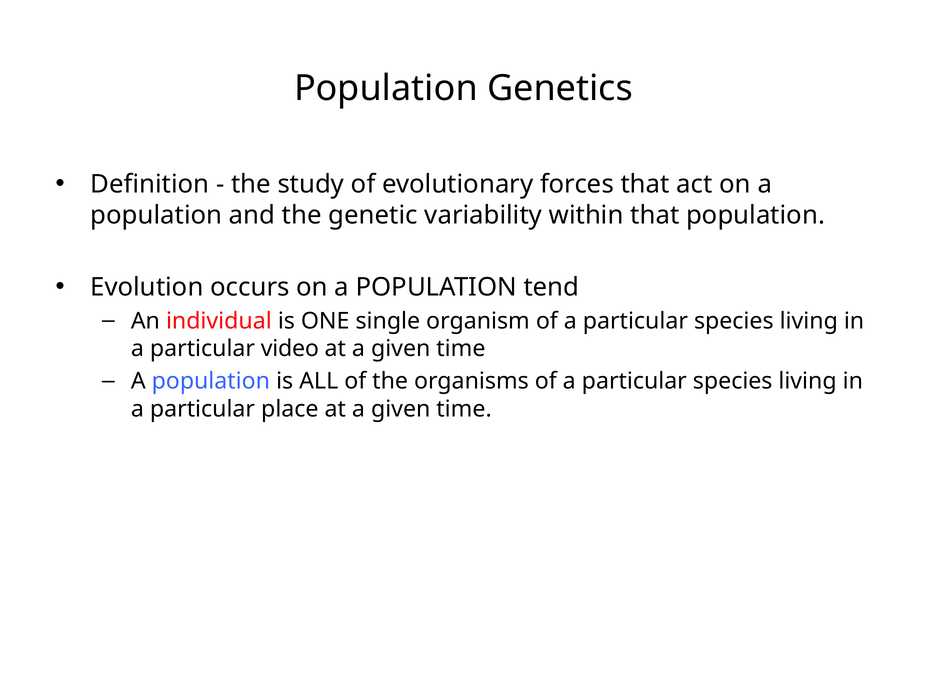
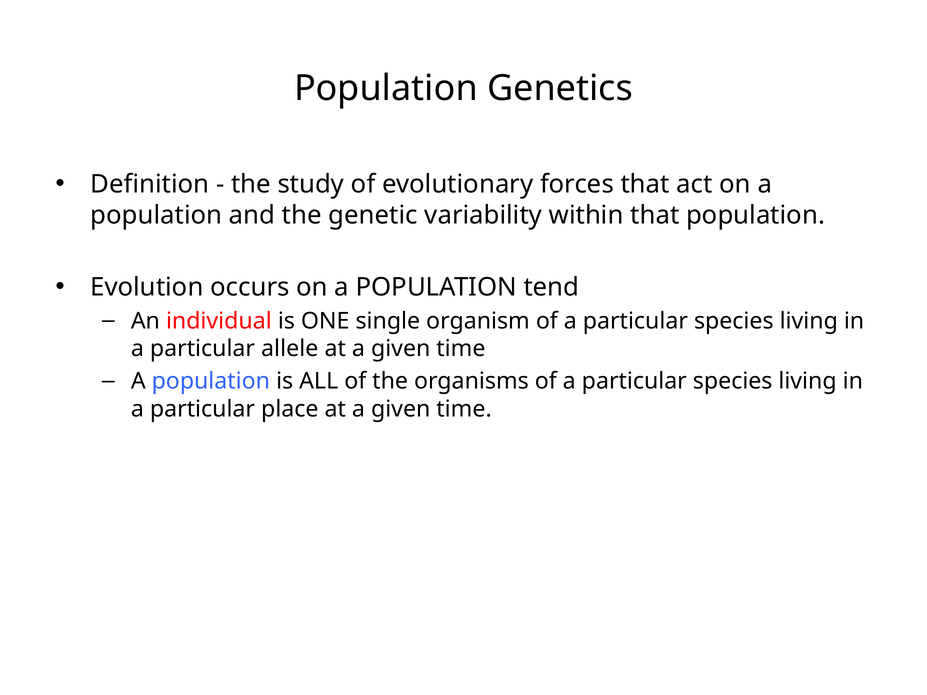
video: video -> allele (290, 349)
